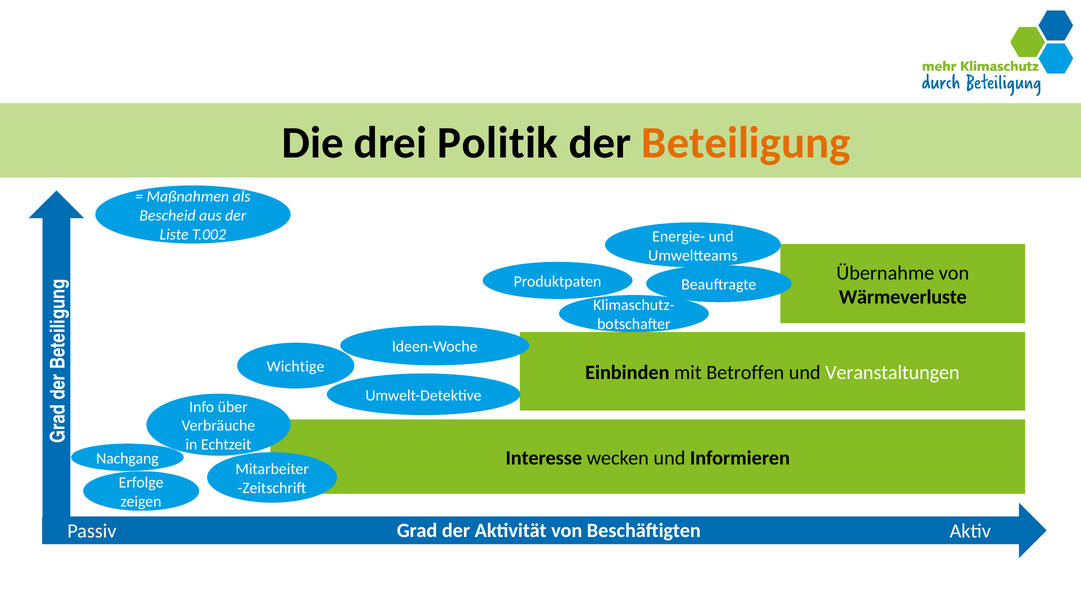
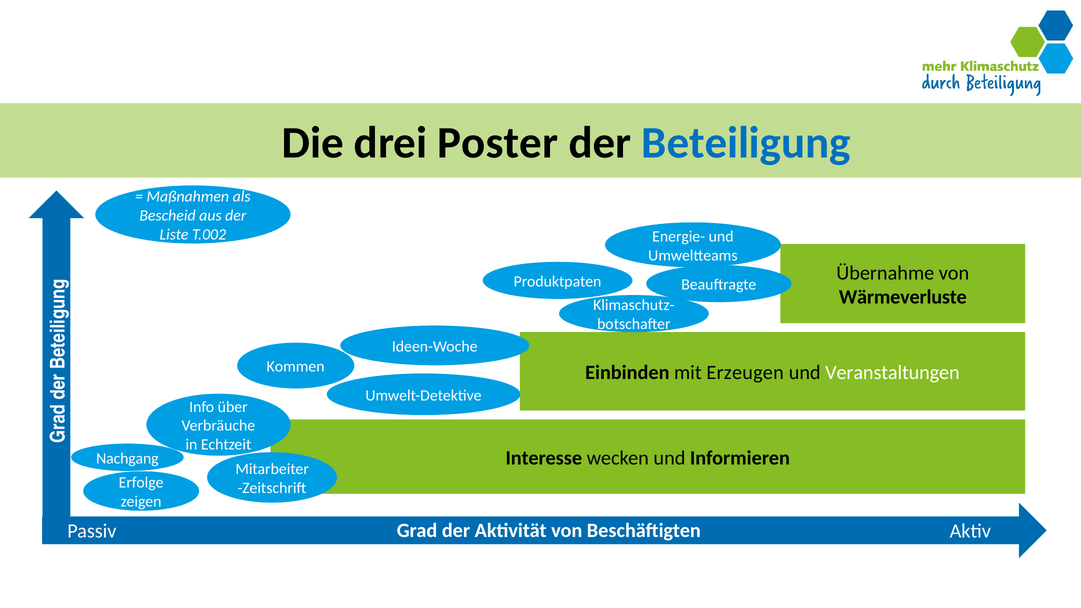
Politik: Politik -> Poster (498, 143)
Beteiligung colour: orange -> blue (746, 143)
Wichtige: Wichtige -> Kommen (296, 367)
Betroffen: Betroffen -> Erzeugen (745, 373)
